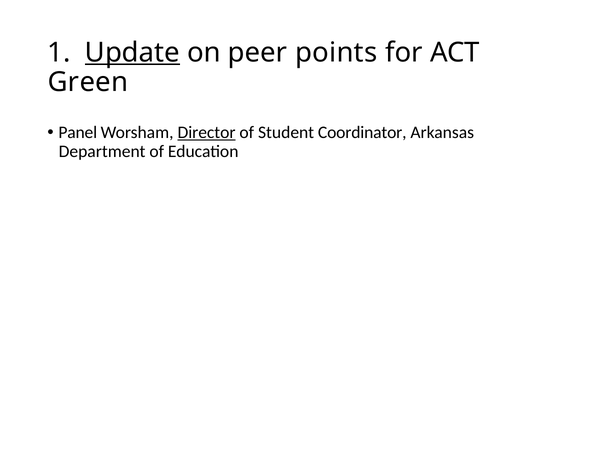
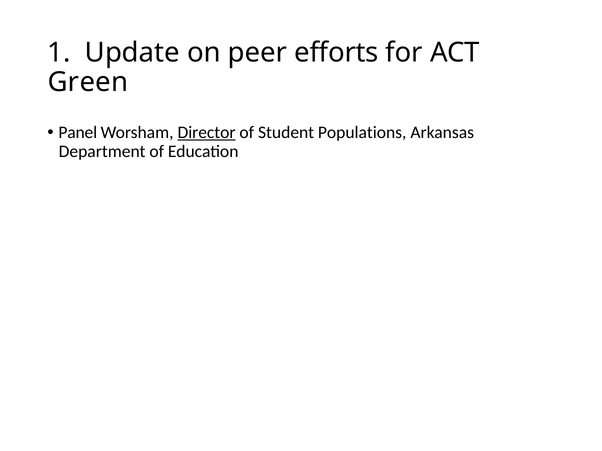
Update underline: present -> none (132, 53)
points: points -> efforts (336, 53)
Coordinator: Coordinator -> Populations (362, 133)
